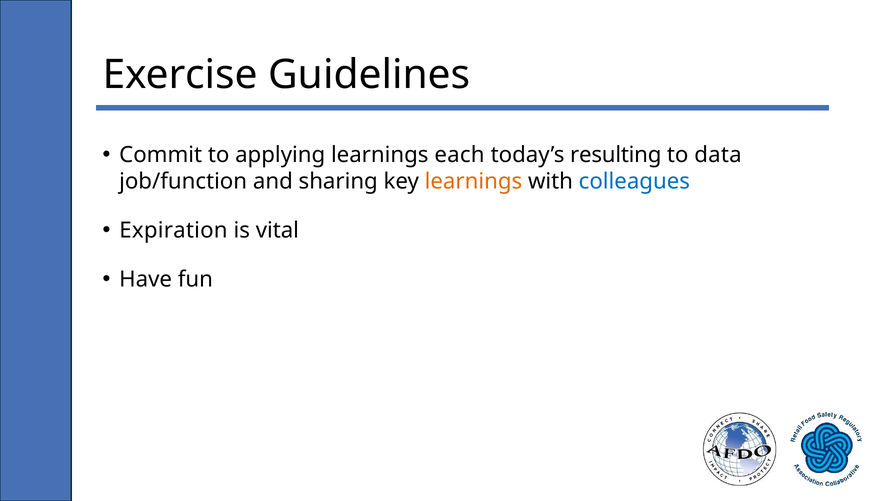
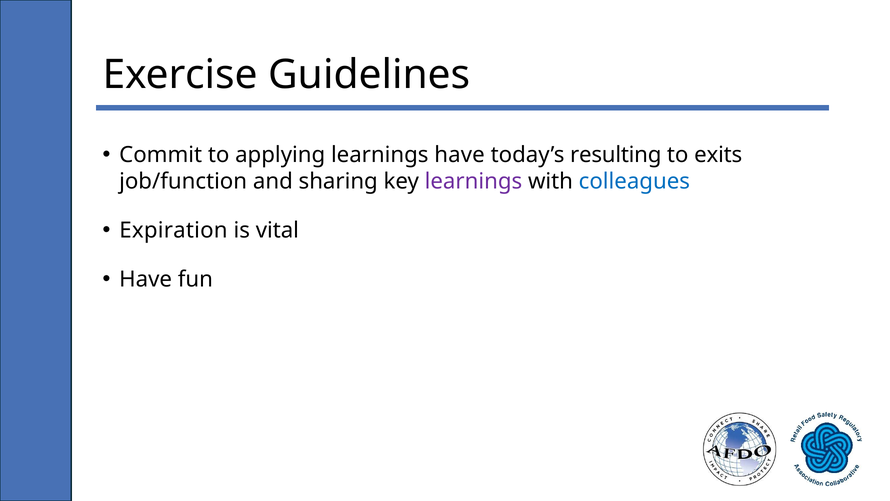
learnings each: each -> have (460, 155)
data: data -> exits (718, 155)
learnings colour: orange -> purple (473, 181)
